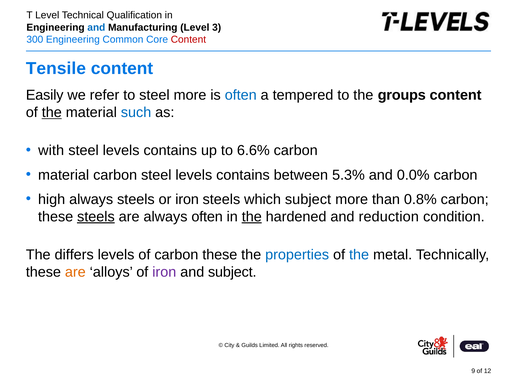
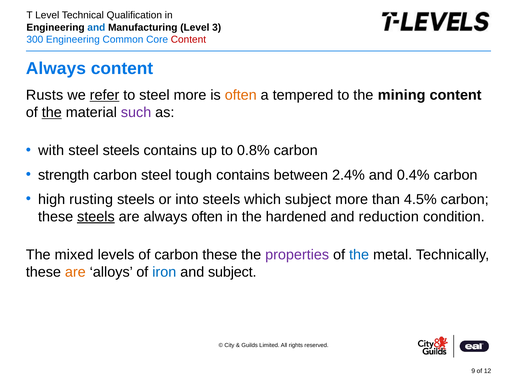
Tensile: Tensile -> Always (56, 69)
Easily: Easily -> Rusts (45, 95)
refer underline: none -> present (105, 95)
often colour: blue -> orange (241, 95)
groups: groups -> mining (402, 95)
such colour: blue -> purple (136, 112)
levels: levels -> steels (121, 150)
6.6%: 6.6% -> 0.8% (253, 150)
material: material -> strength (64, 175)
carbon steel levels: levels -> tough (194, 175)
5.3%: 5.3% -> 2.4% (348, 175)
0.0%: 0.0% -> 0.4% (413, 175)
high always: always -> rusting (91, 199)
or iron: iron -> into (187, 199)
0.8%: 0.8% -> 4.5% (420, 199)
the underline: present -> none (252, 216)
differs: differs -> mixed (74, 255)
properties colour: blue -> purple (297, 255)
iron colour: purple -> blue (164, 272)
